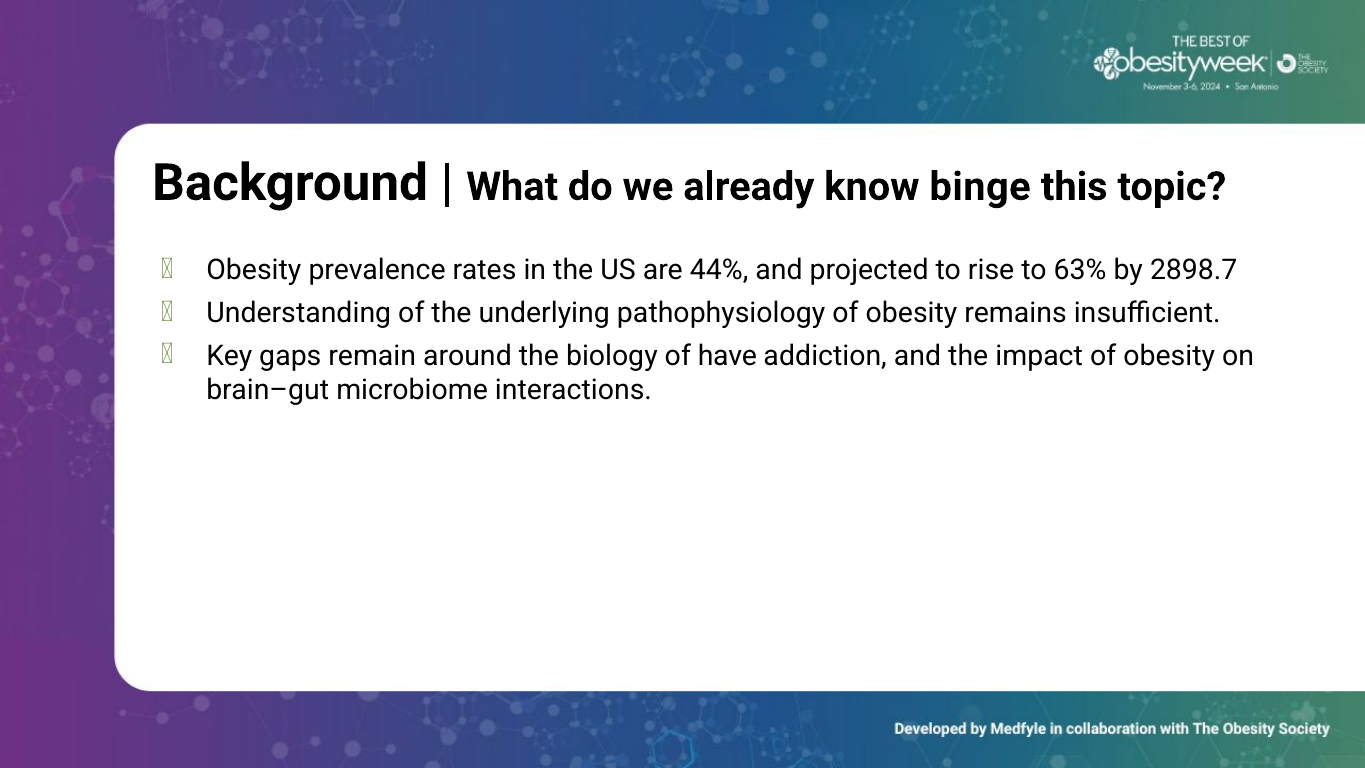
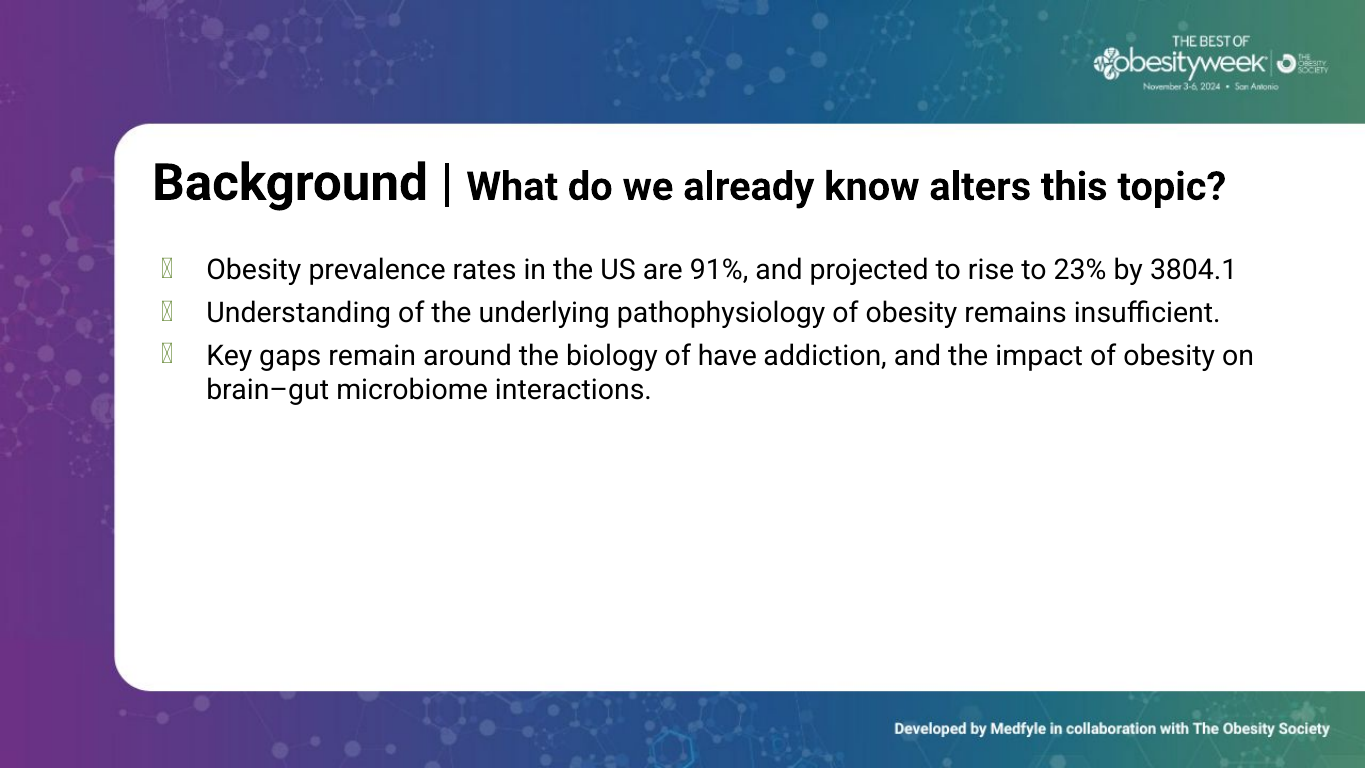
binge: binge -> alters (980, 187)
44%: 44% -> 91% (719, 271)
63%: 63% -> 23% (1080, 271)
2898.7: 2898.7 -> 3804.1 (1194, 271)
